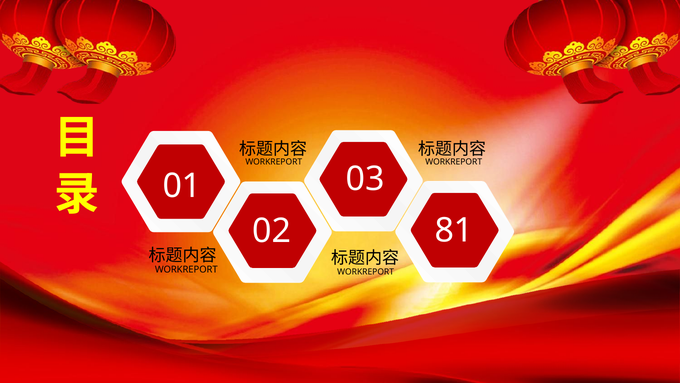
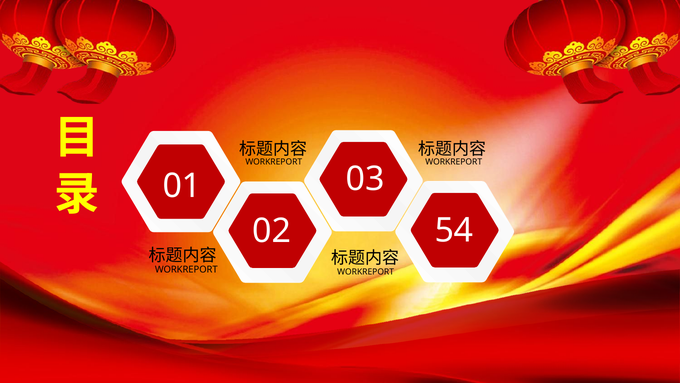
81: 81 -> 54 (454, 230)
